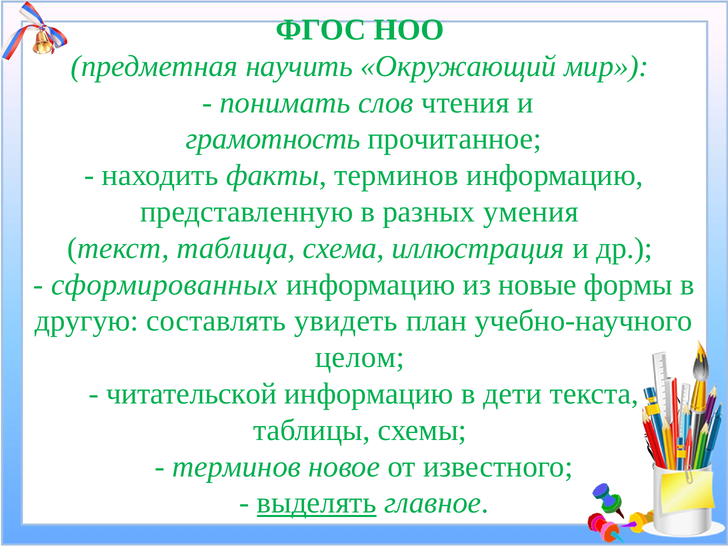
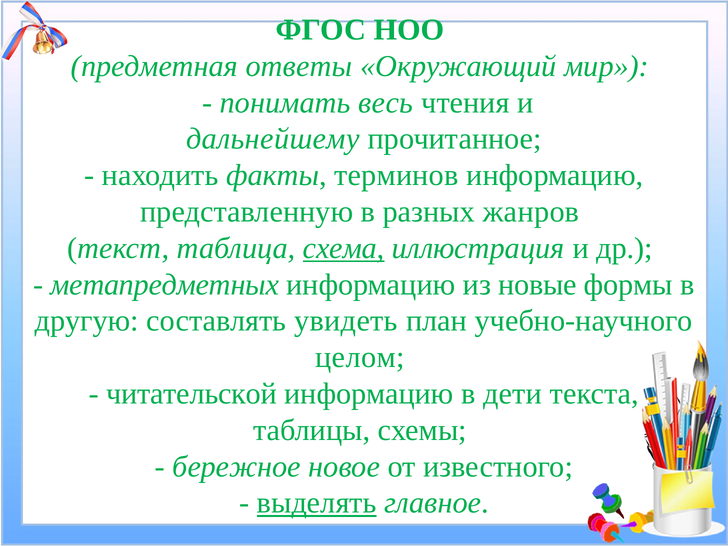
научить: научить -> ответы (299, 66)
слов: слов -> весь (386, 103)
грамотность: грамотность -> дальнейшему (273, 139)
умения: умения -> жанров (531, 212)
схема underline: none -> present (344, 248)
сформированных: сформированных -> метапредметных (165, 285)
терминов: терминов -> бережное (237, 467)
